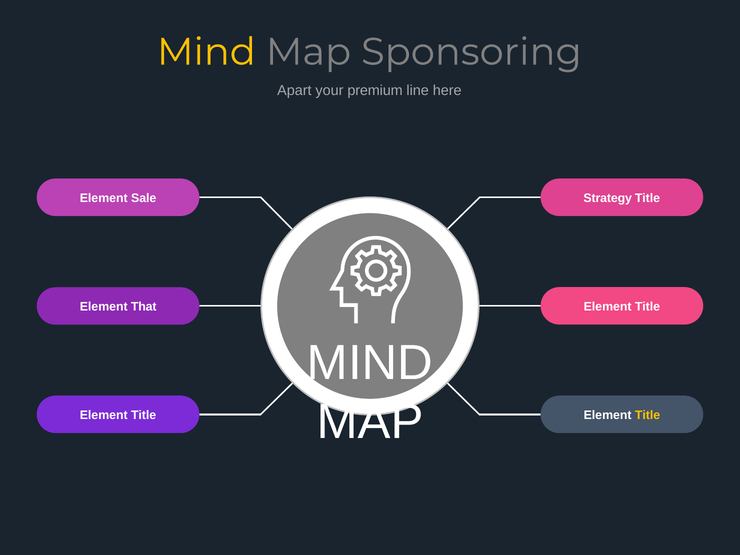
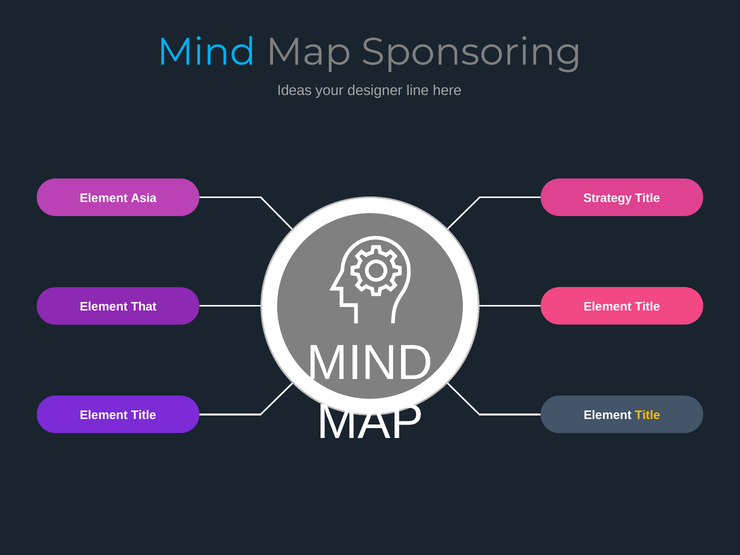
Mind colour: yellow -> light blue (206, 52)
Apart: Apart -> Ideas (294, 90)
premium: premium -> designer (375, 90)
Sale: Sale -> Asia (144, 198)
